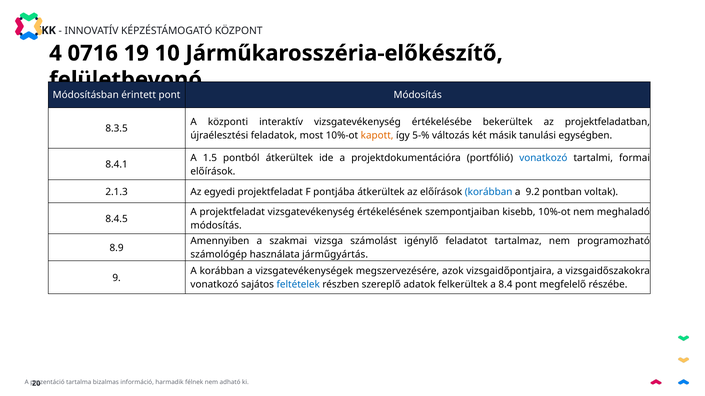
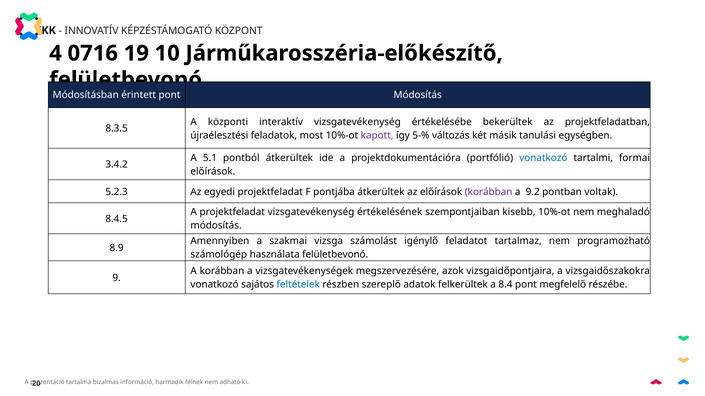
kapott colour: orange -> purple (377, 135)
1.5: 1.5 -> 5.1 (210, 158)
8.4.1: 8.4.1 -> 3.4.2 (117, 165)
2.1.3: 2.1.3 -> 5.2.3 (117, 192)
korábban colour: blue -> purple (489, 192)
használata járműgyártás: járműgyártás -> felületbevonó (335, 255)
